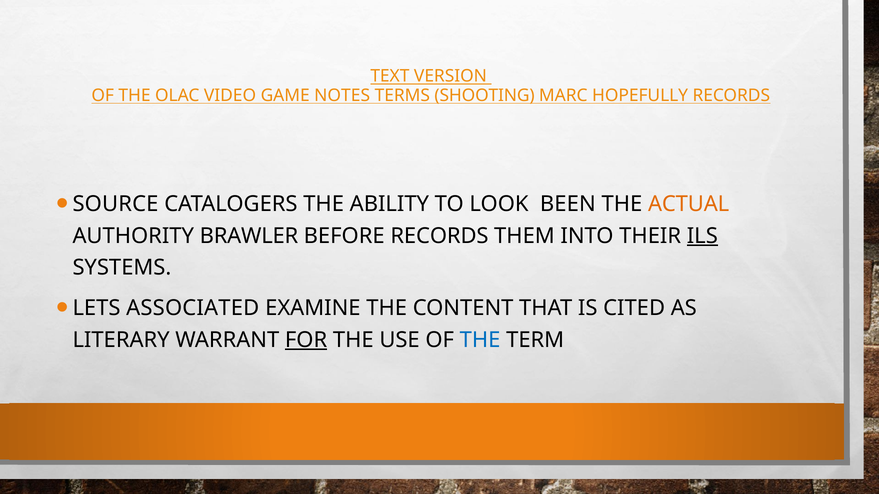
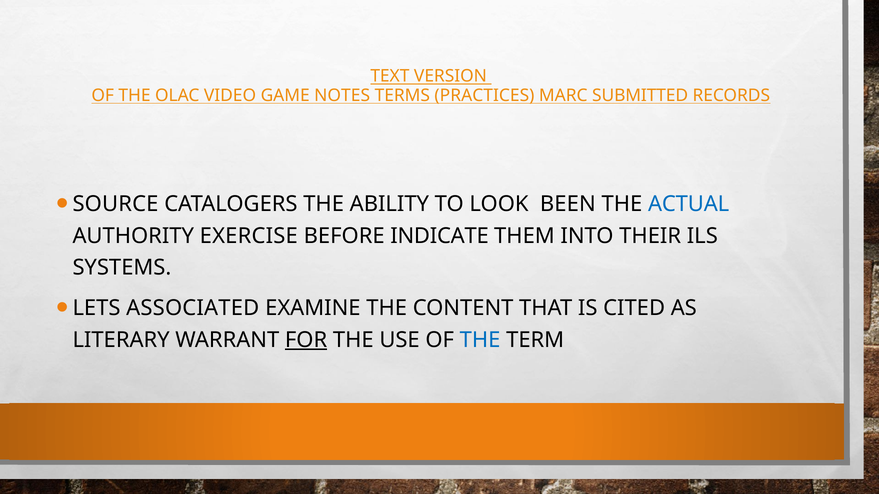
SHOOTING: SHOOTING -> PRACTICES (484, 95)
HOPEFULLY: HOPEFULLY -> SUBMITTED (640, 95)
ACTUAL colour: orange -> blue (689, 204)
BRAWLER: BRAWLER -> EXERCISE (249, 236)
BEFORE RECORDS: RECORDS -> INDICATE (440, 236)
ILS underline: present -> none (702, 236)
